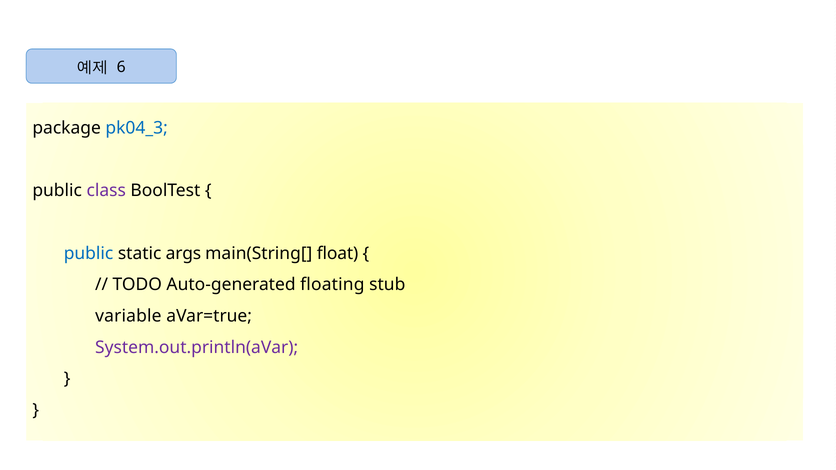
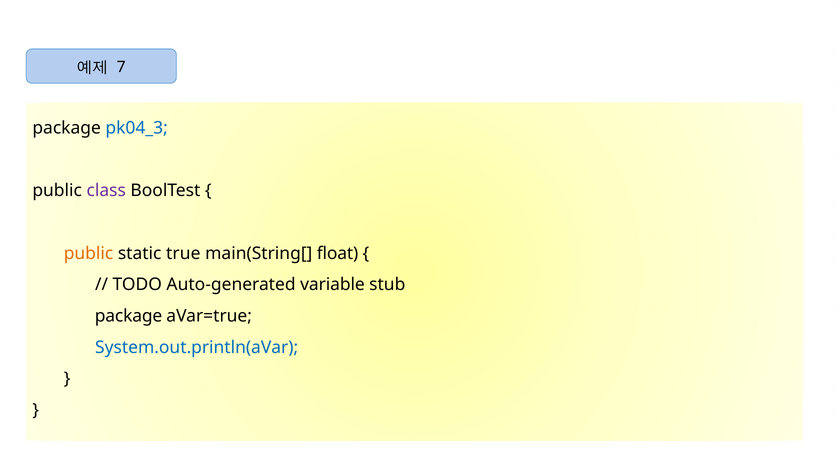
6: 6 -> 7 (121, 67)
public colour: blue -> orange (89, 253)
args: args -> true (183, 253)
floating: floating -> variable (332, 285)
variable: variable -> package (129, 316)
System.out.println(aVar colour: purple -> blue (197, 348)
